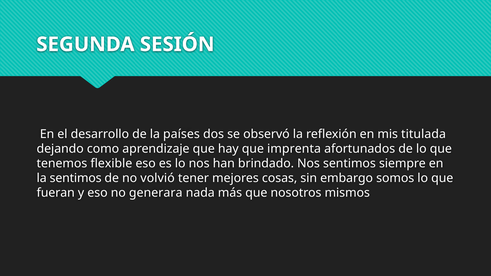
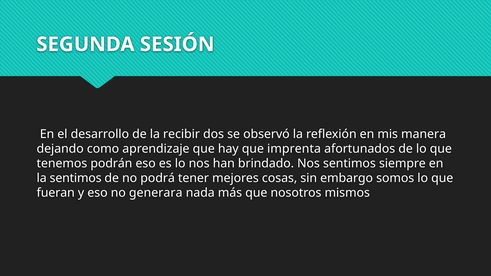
países: países -> recibir (182, 134)
titulada: titulada -> manera (424, 134)
flexible: flexible -> podrán (111, 164)
volvió: volvió -> podrá (158, 178)
